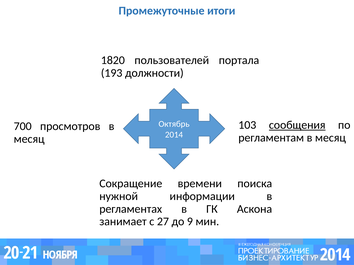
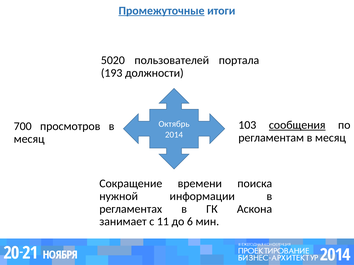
Промежуточные underline: none -> present (162, 11)
1820: 1820 -> 5020 (113, 60)
27: 27 -> 11 (163, 222)
9: 9 -> 6 (190, 222)
